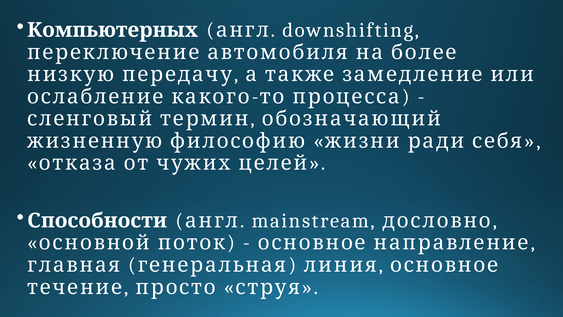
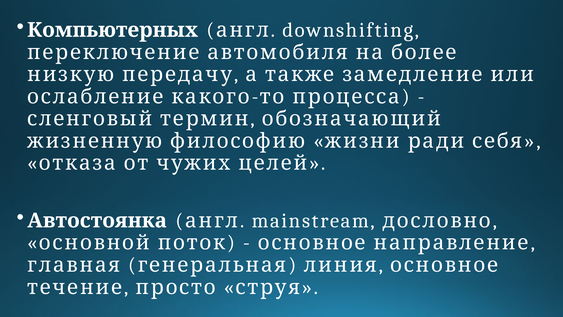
Способности: Способности -> Автостоянка (97, 220)
